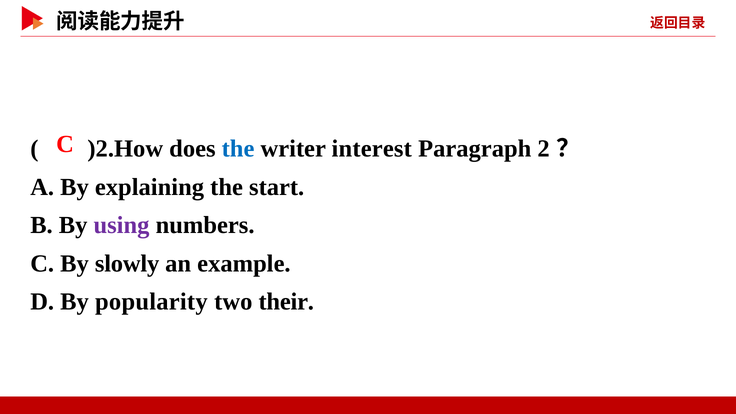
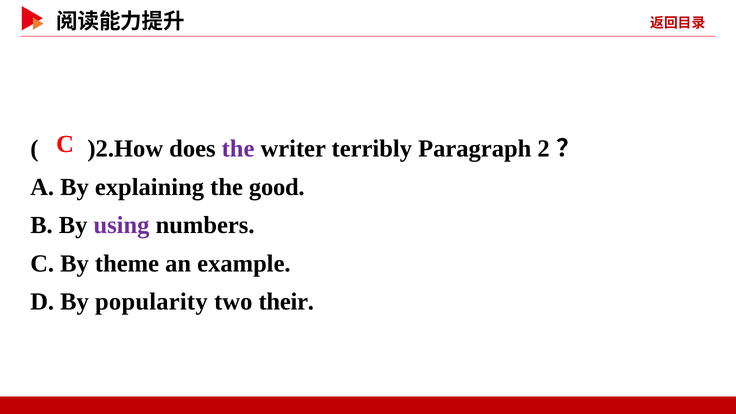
the colour: blue -> purple (238, 149)
interest: interest -> terribly (372, 149)
start: start -> good (277, 187)
slowly: slowly -> theme (127, 264)
